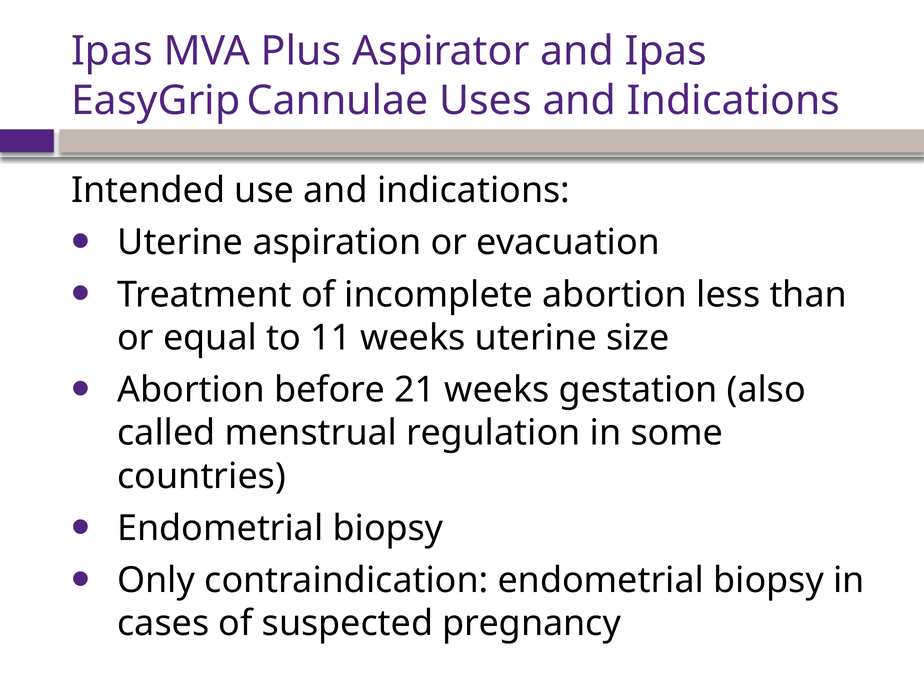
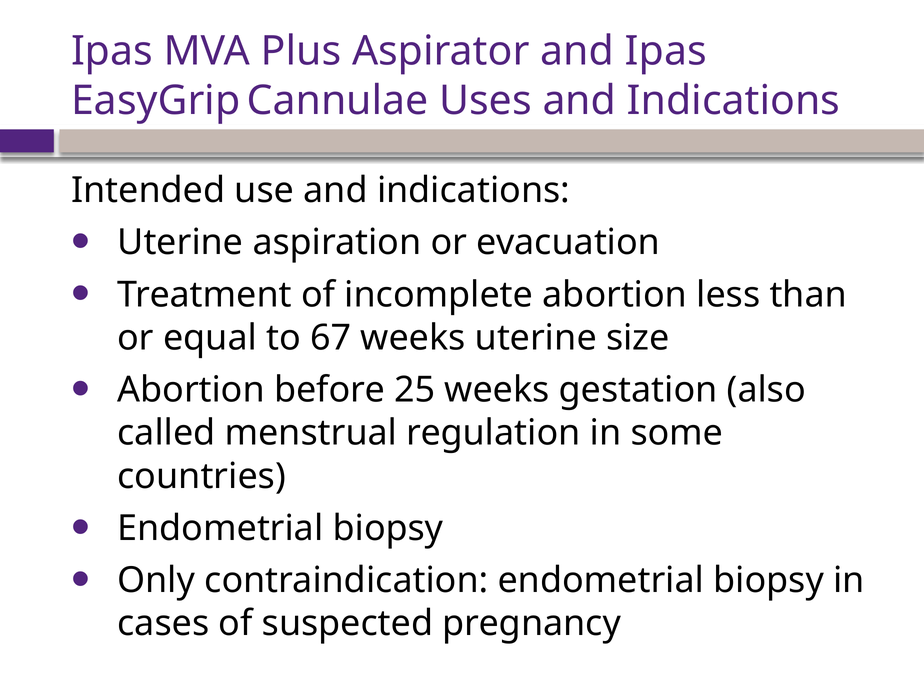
11: 11 -> 67 (331, 338)
21: 21 -> 25 (415, 390)
